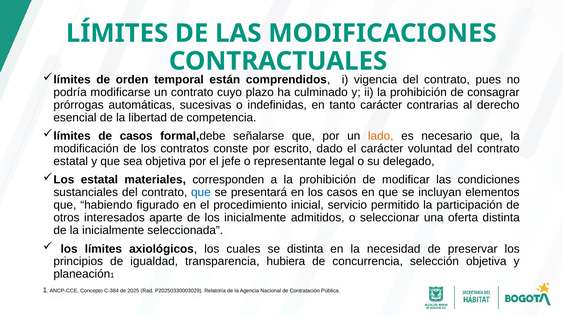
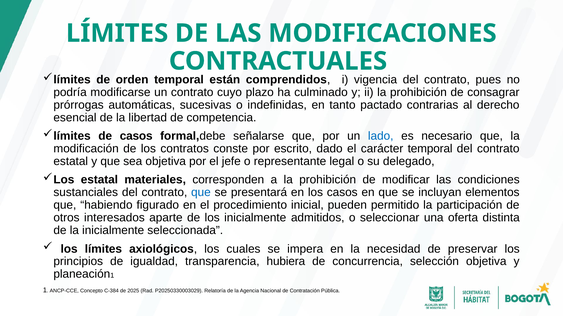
tanto carácter: carácter -> pactado (381, 105)
lado colour: orange -> blue (381, 136)
carácter voluntad: voluntad -> temporal (430, 149)
servicio: servicio -> pueden (347, 205)
se distinta: distinta -> impera (305, 249)
